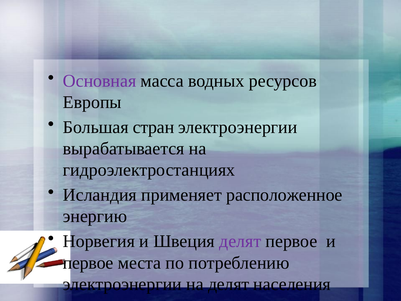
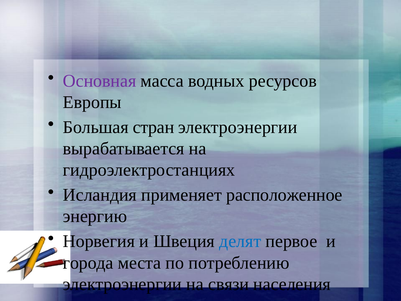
делят colour: purple -> blue (240, 241)
первое: первое -> города (88, 263)
на делят: делят -> связи (229, 284)
